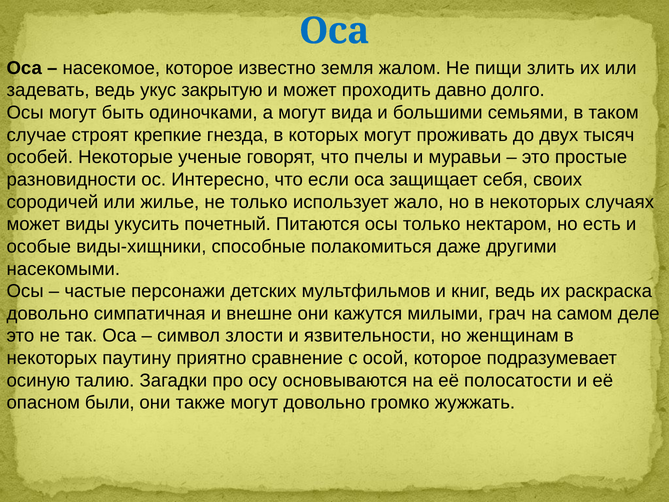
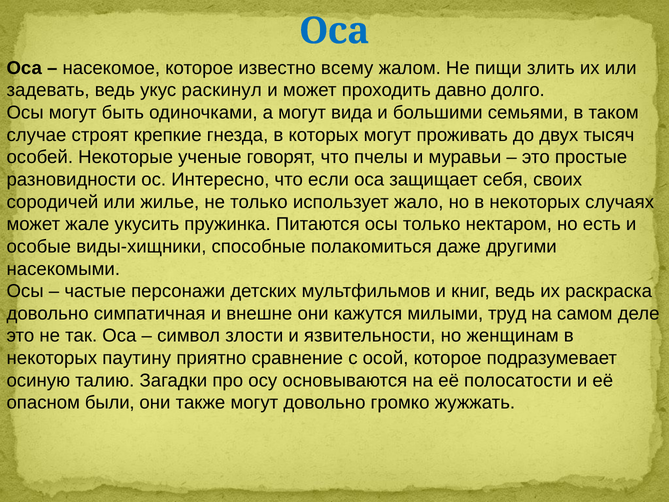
земля: земля -> всему (347, 68)
закрытую: закрытую -> раскинул (222, 90)
виды: виды -> жале (87, 224)
почетный: почетный -> пружинка (228, 224)
грач: грач -> труд (507, 313)
